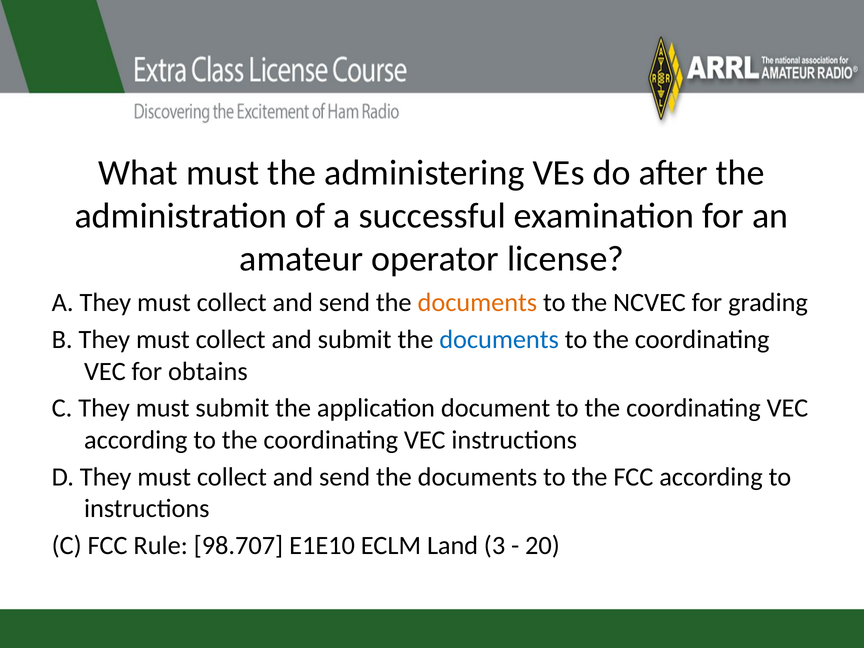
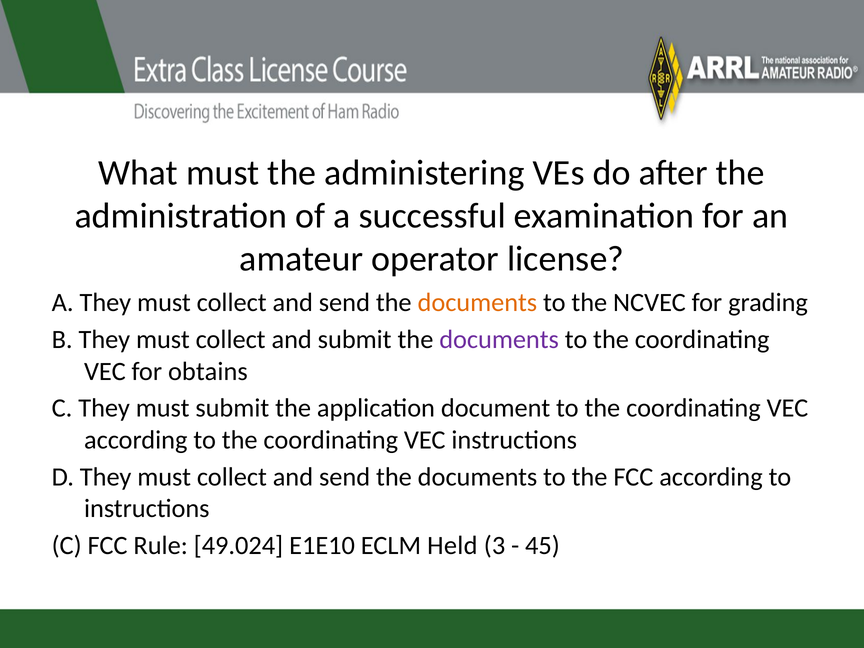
documents colour: blue -> purple (499, 340)
98.707: 98.707 -> 49.024 (238, 546)
Land: Land -> Held (452, 546)
20: 20 -> 45 (542, 546)
